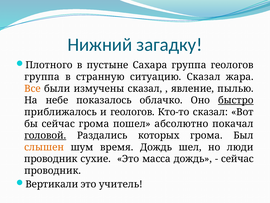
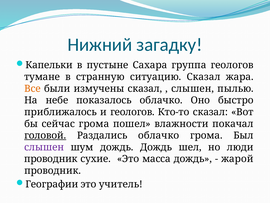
Плотного: Плотного -> Капельки (49, 65)
группа: группа -> тумане (42, 77)
явление: явление -> слышен (193, 88)
быстро underline: present -> none (236, 100)
абсолютно: абсолютно -> влажности (181, 123)
Раздались которых: которых -> облачко (159, 135)
слышен colour: orange -> purple (44, 147)
шум время: время -> дождь (117, 147)
сейчас: сейчас -> жарой (237, 159)
Вертикали: Вертикали -> Географии (52, 184)
